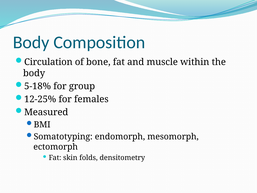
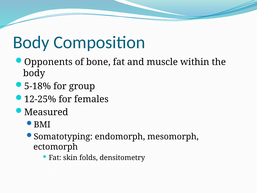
Circulation: Circulation -> Opponents (48, 62)
